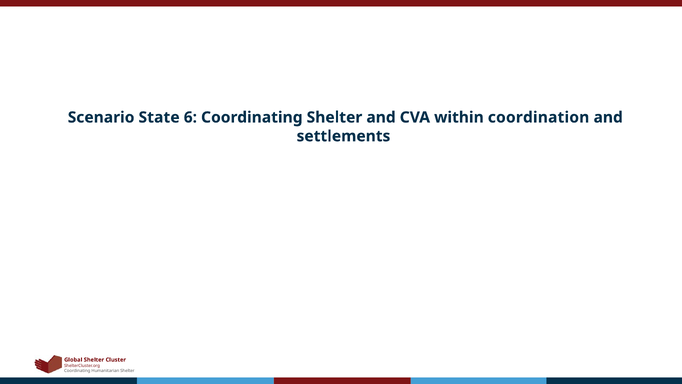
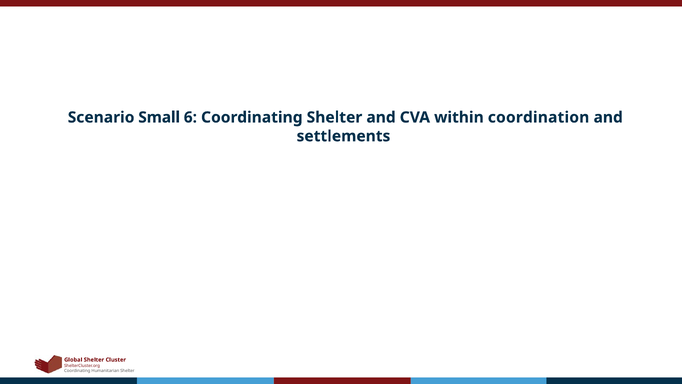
State: State -> Small (159, 117)
